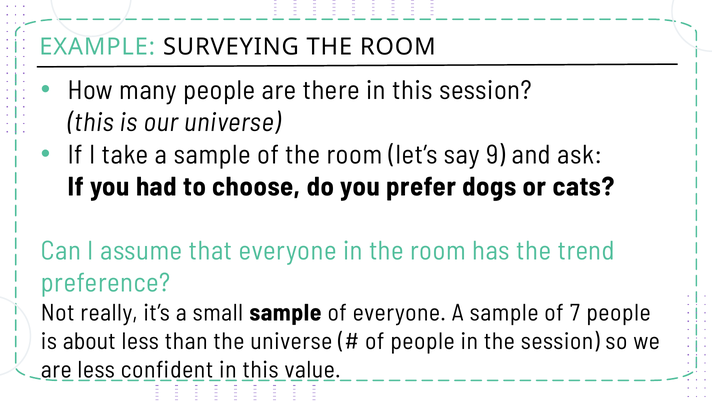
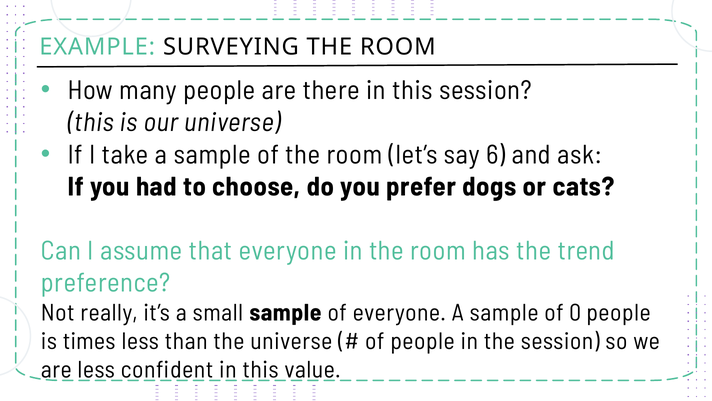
9: 9 -> 6 (496, 155)
7: 7 -> 0 (575, 313)
about: about -> times (89, 341)
